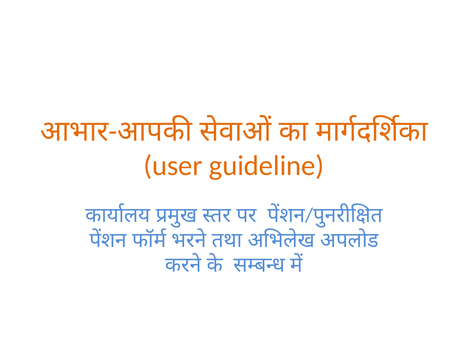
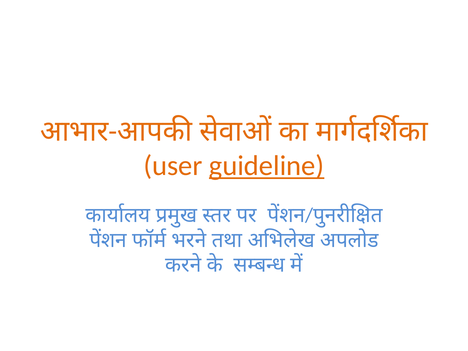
guideline underline: none -> present (267, 166)
